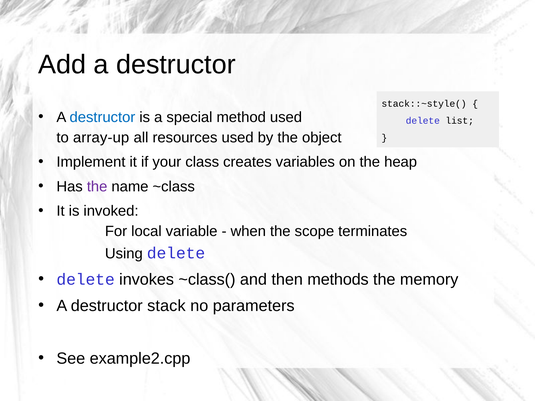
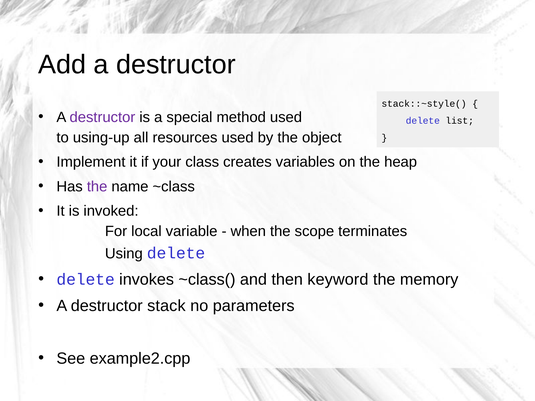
destructor colour: blue -> purple (102, 117)
array-up: array-up -> using-up (101, 138)
methods: methods -> keyword (338, 280)
